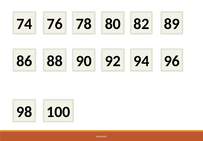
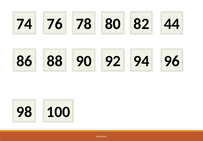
89: 89 -> 44 (172, 24)
